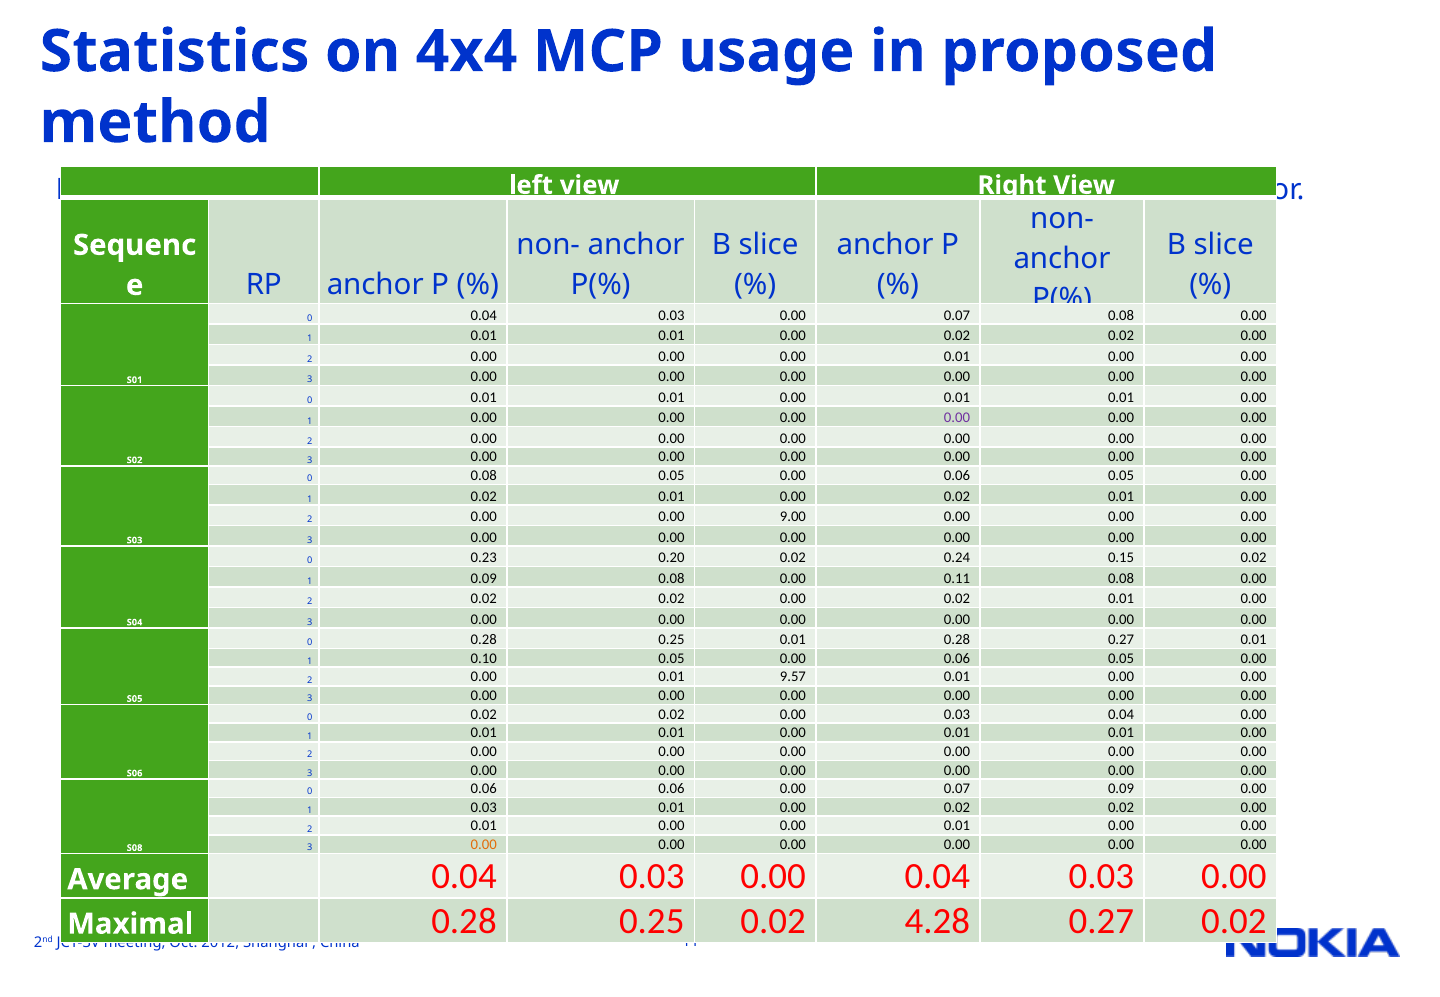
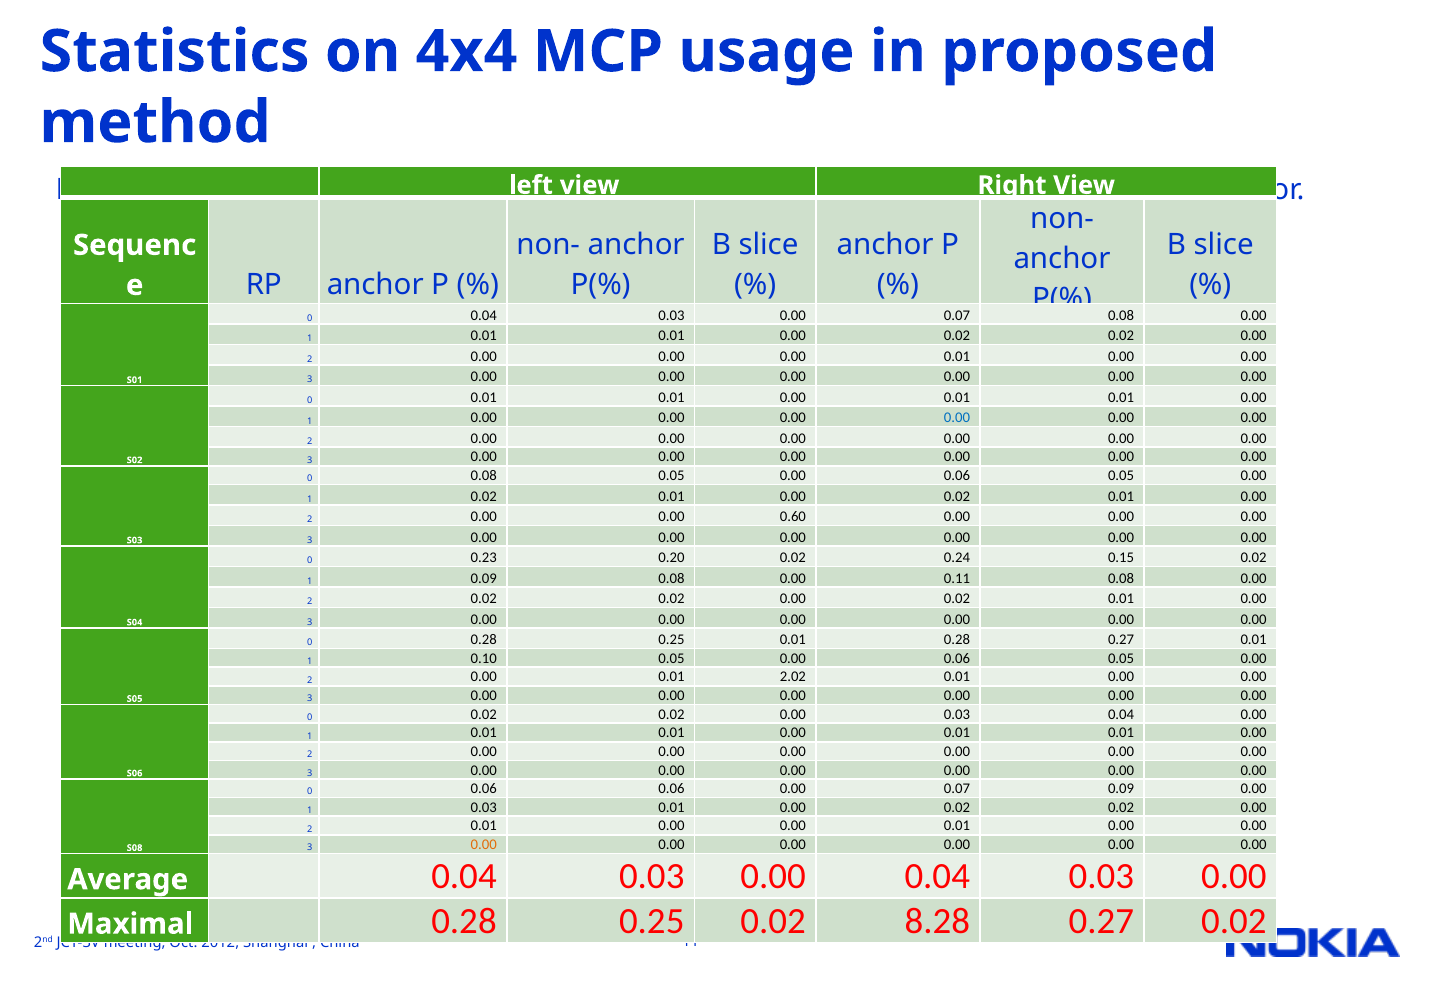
0.00 colour: purple -> blue (957, 418)
9.00: 9.00 -> 0.60 (793, 517)
9.57: 9.57 -> 2.02 (793, 677)
4.28: 4.28 -> 8.28 (937, 921)
